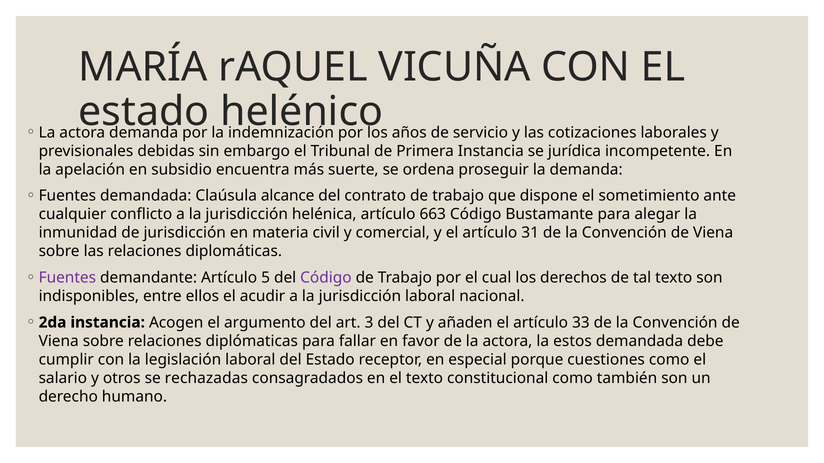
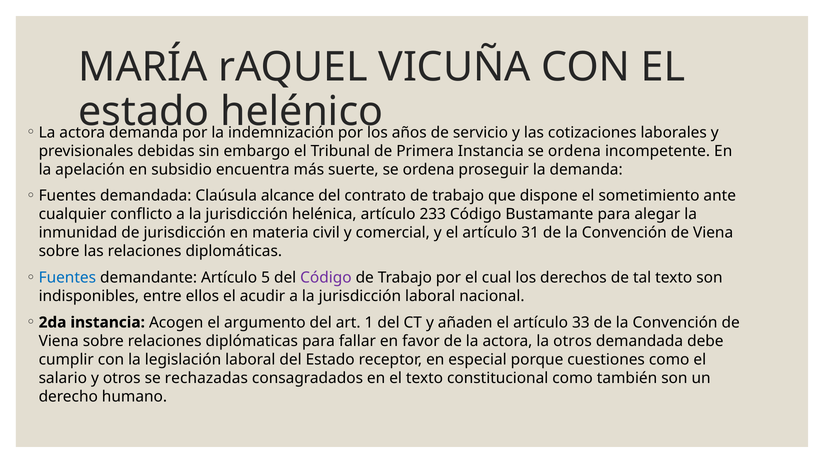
Instancia se jurídica: jurídica -> ordena (574, 151)
663: 663 -> 233 (433, 215)
Fuentes colour: purple -> blue (67, 278)
3: 3 -> 1 (369, 323)
la estos: estos -> otros (572, 341)
